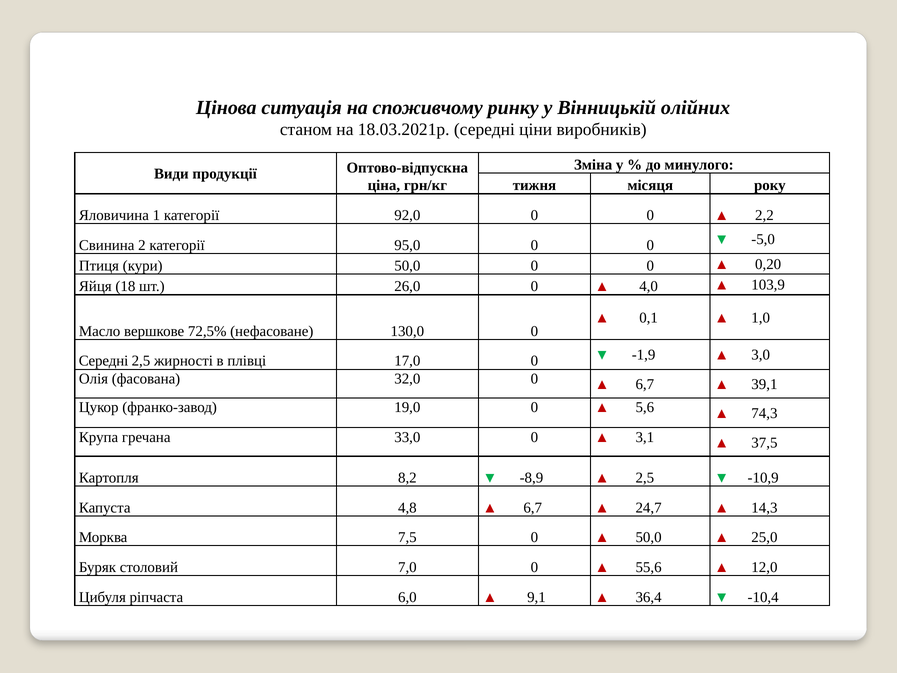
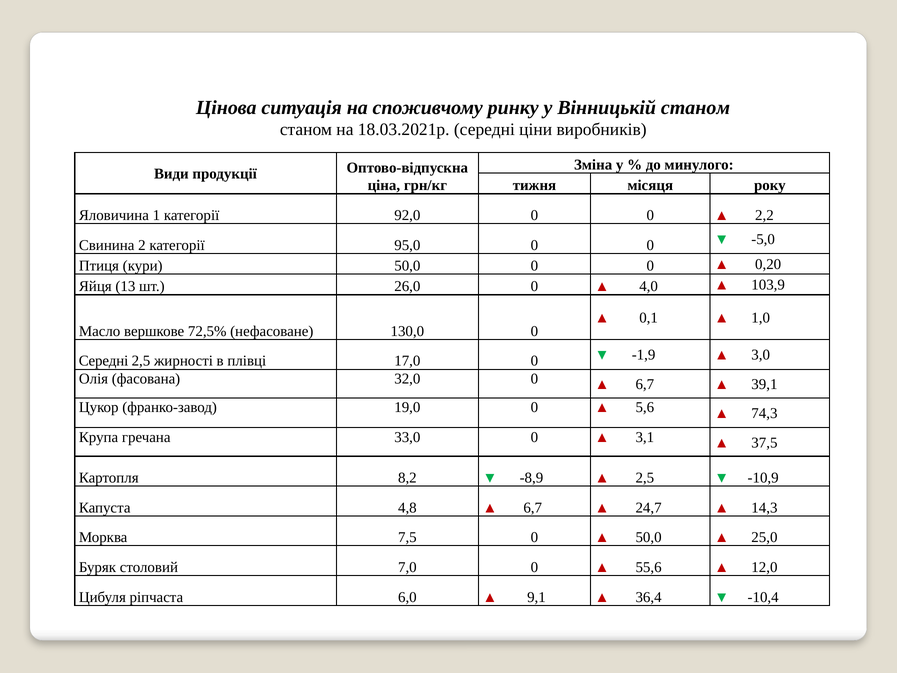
Вінницькій олійних: олійних -> станом (696, 108)
18: 18 -> 13 (125, 286)
